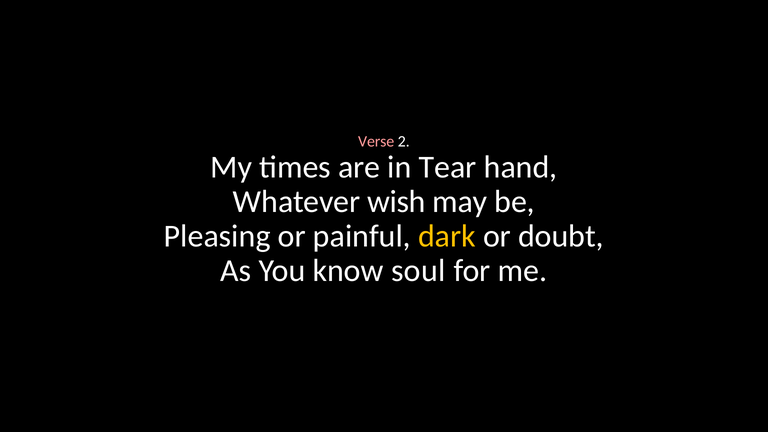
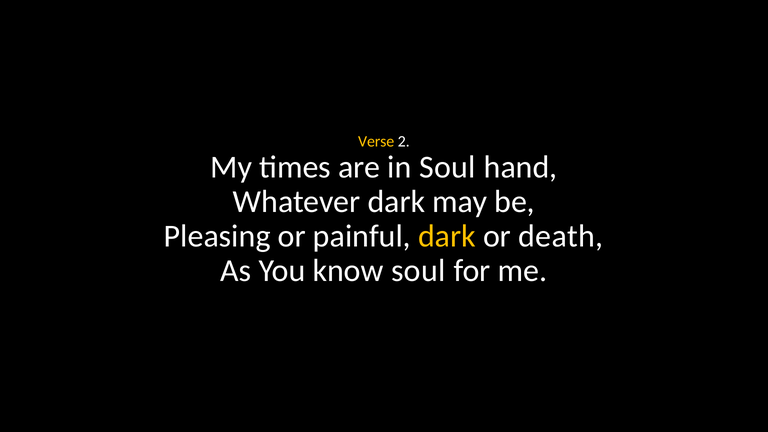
Verse colour: pink -> yellow (376, 141)
in Tear: Tear -> Soul (447, 167)
Whatever wish: wish -> dark (396, 202)
doubt: doubt -> death (561, 236)
